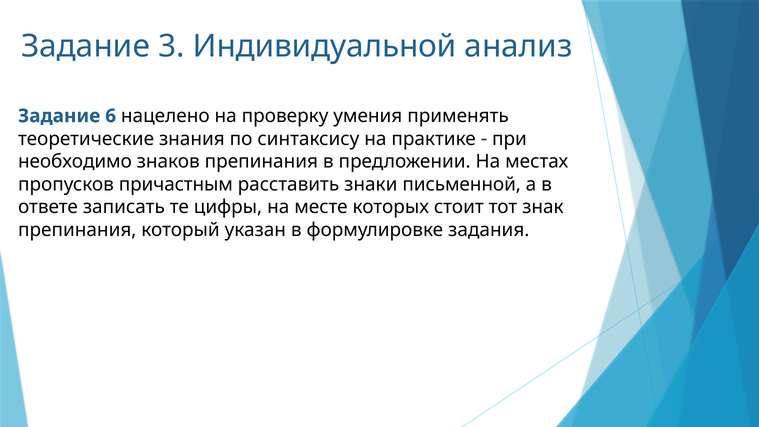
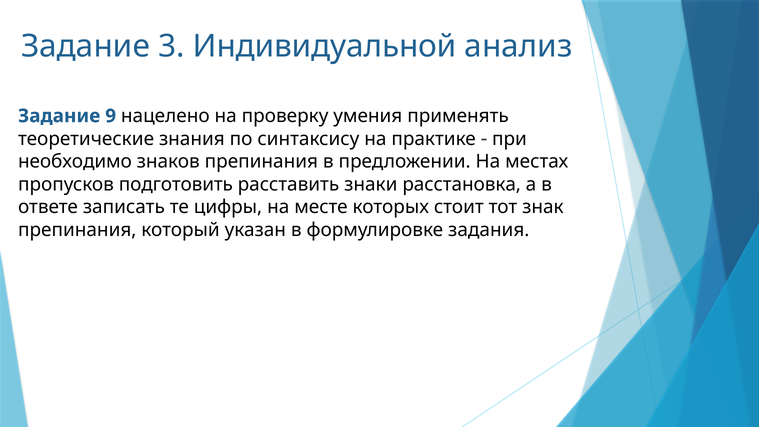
6: 6 -> 9 (111, 116)
причастным: причастным -> подготовить (176, 184)
письменной: письменной -> расстановка (462, 184)
